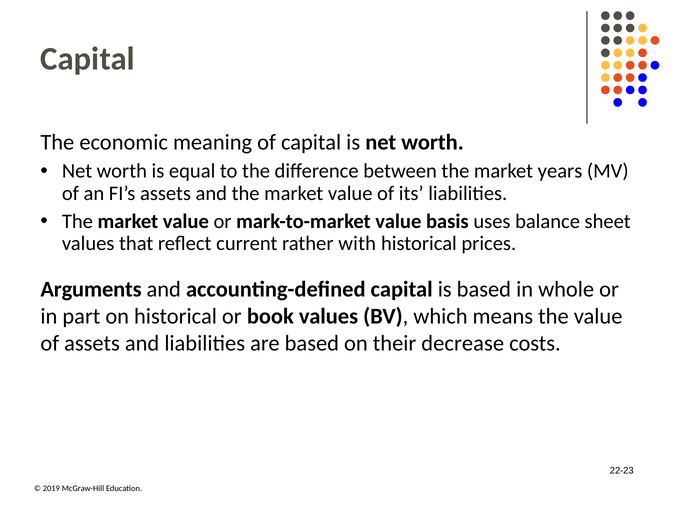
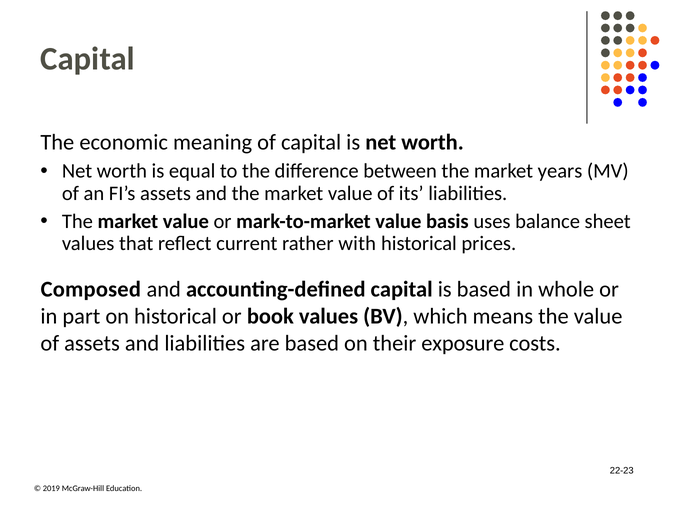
Arguments: Arguments -> Composed (91, 289)
decrease: decrease -> exposure (463, 343)
